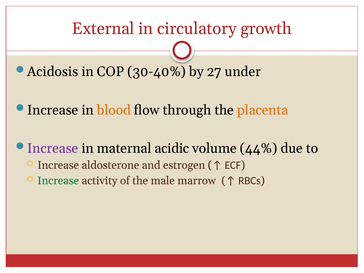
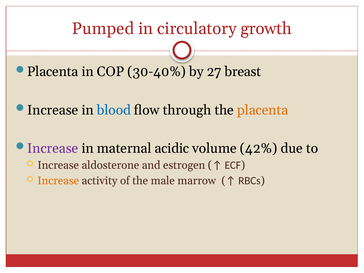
External: External -> Pumped (103, 29)
Acidosis: Acidosis -> Placenta (53, 72)
under: under -> breast (243, 72)
blood colour: orange -> blue (114, 110)
44%: 44% -> 42% (259, 148)
Increase colour: green -> orange (58, 181)
